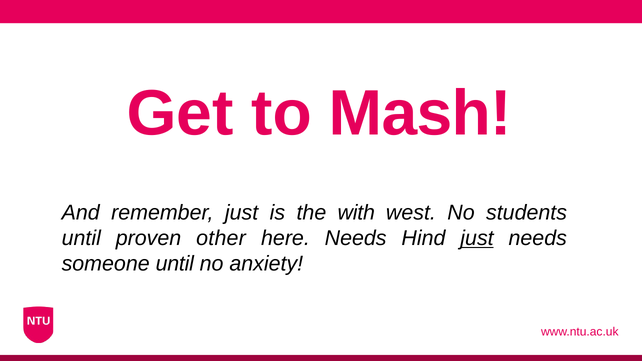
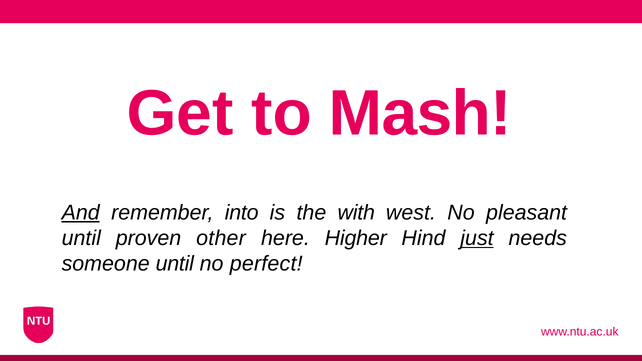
And underline: none -> present (81, 213)
remember just: just -> into (242, 213)
students: students -> pleasant (527, 213)
here Needs: Needs -> Higher (356, 238)
anxiety: anxiety -> perfect (266, 264)
